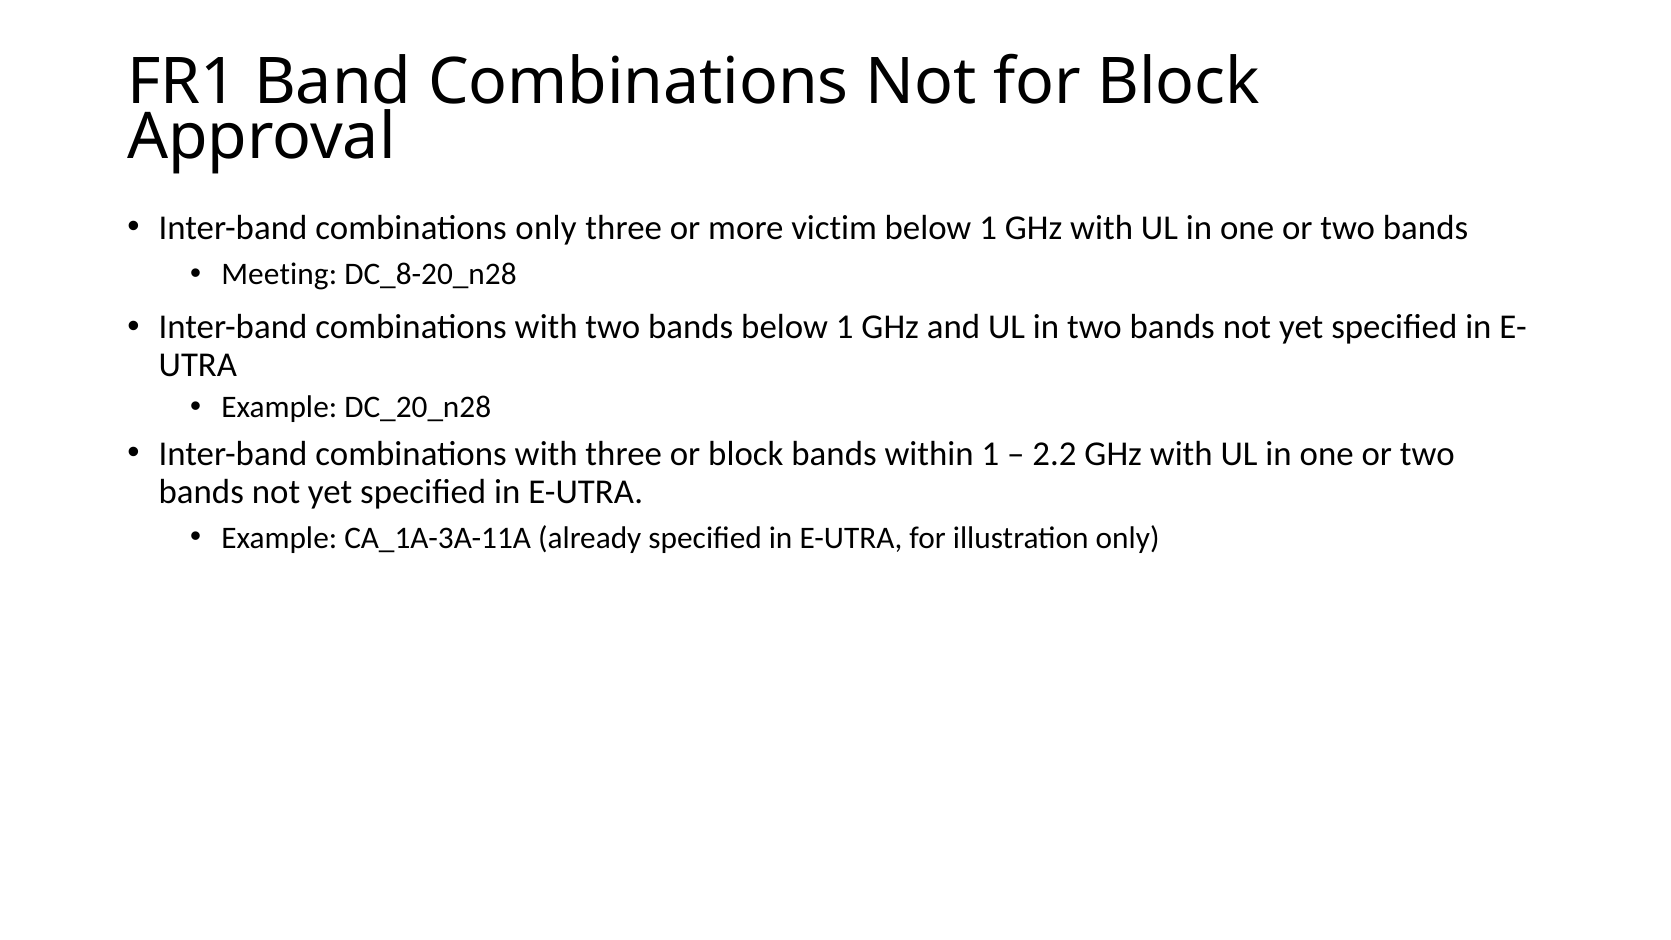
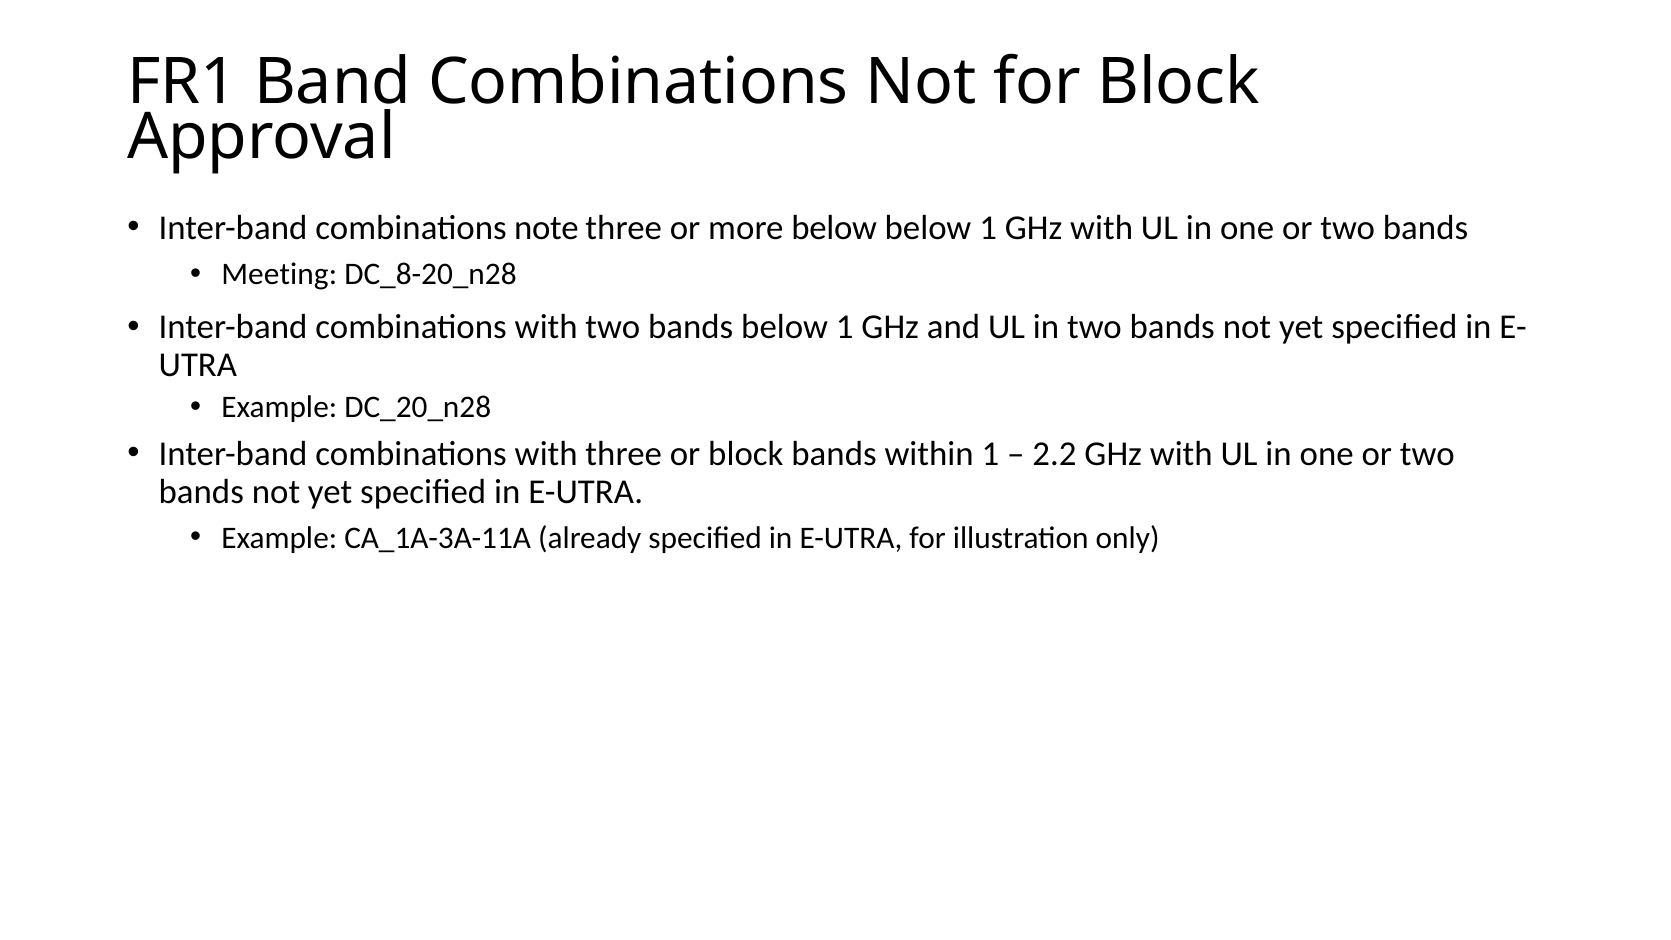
combinations only: only -> note (546, 228)
more victim: victim -> below (834, 228)
